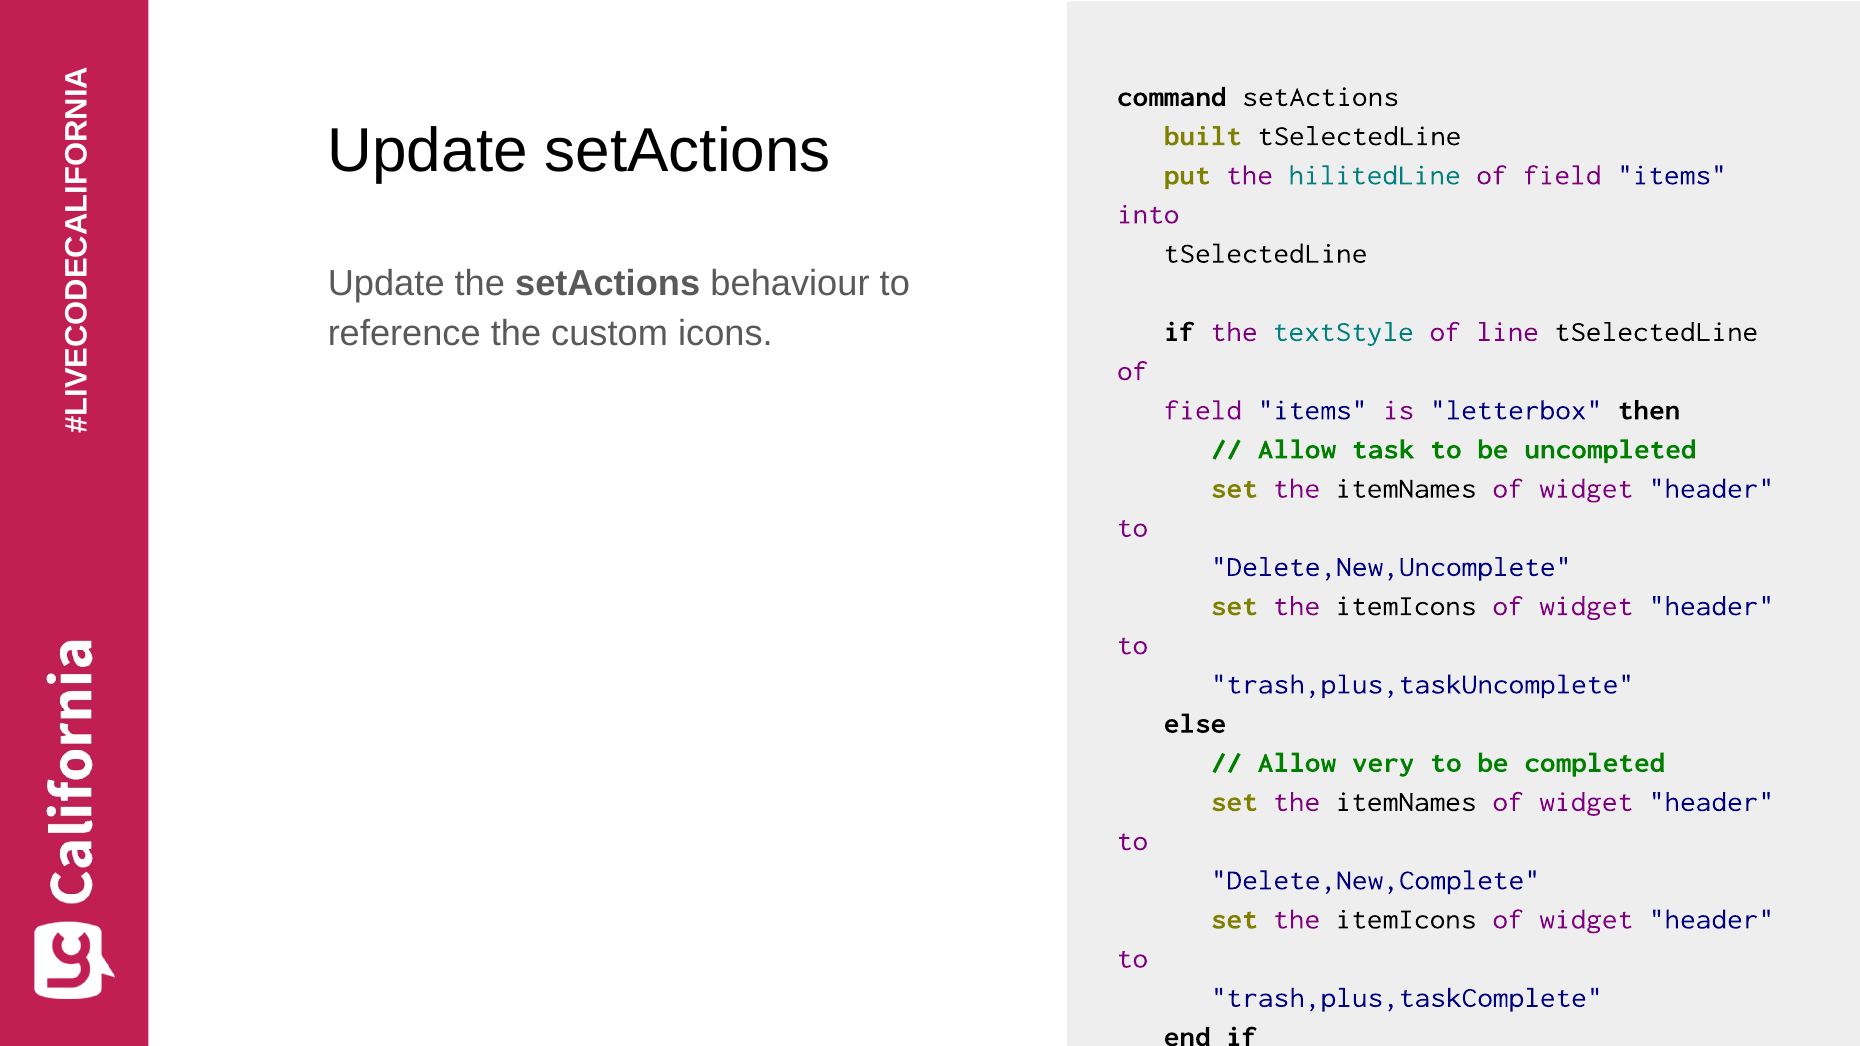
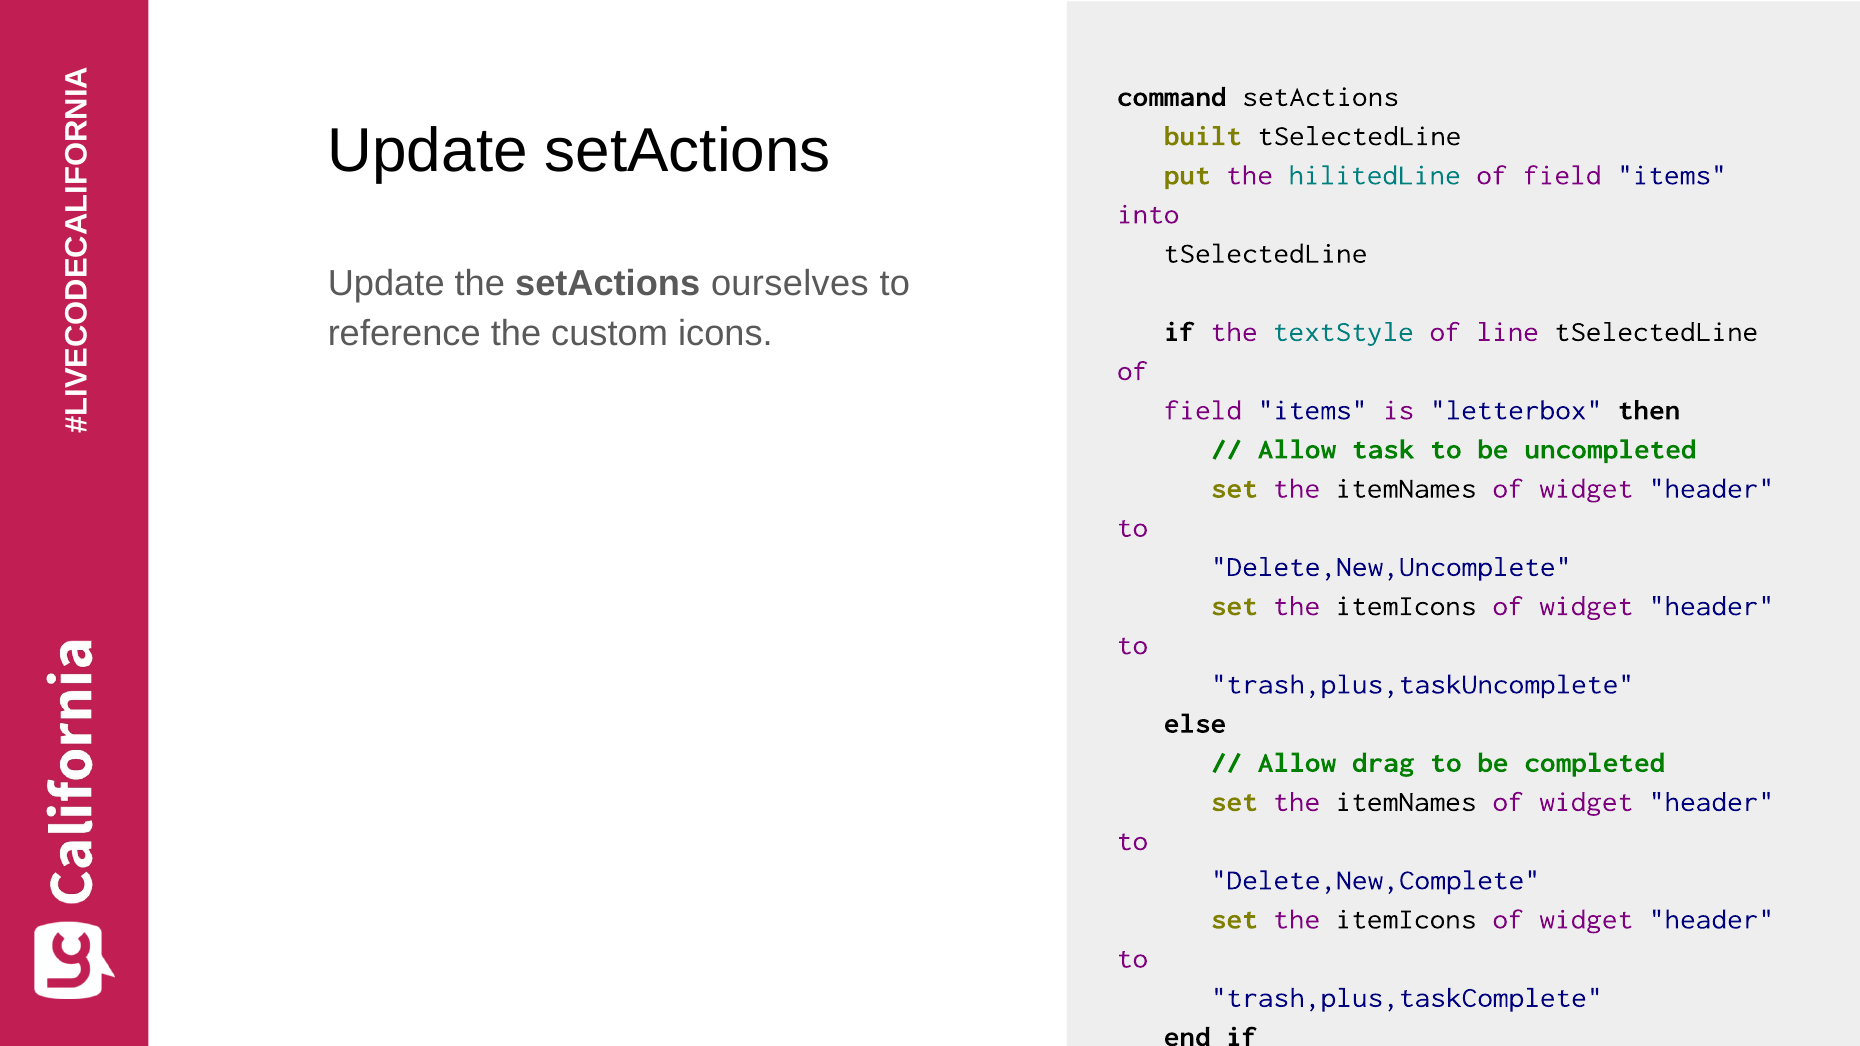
behaviour: behaviour -> ourselves (790, 284)
very: very -> drag (1383, 763)
